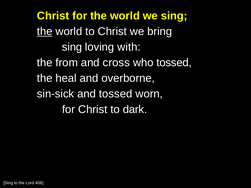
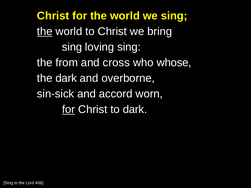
loving with: with -> sing (129, 47)
who tossed: tossed -> whose (174, 63)
the heal: heal -> dark (66, 78)
and tossed: tossed -> accord (116, 94)
for underline: none -> present (69, 110)
